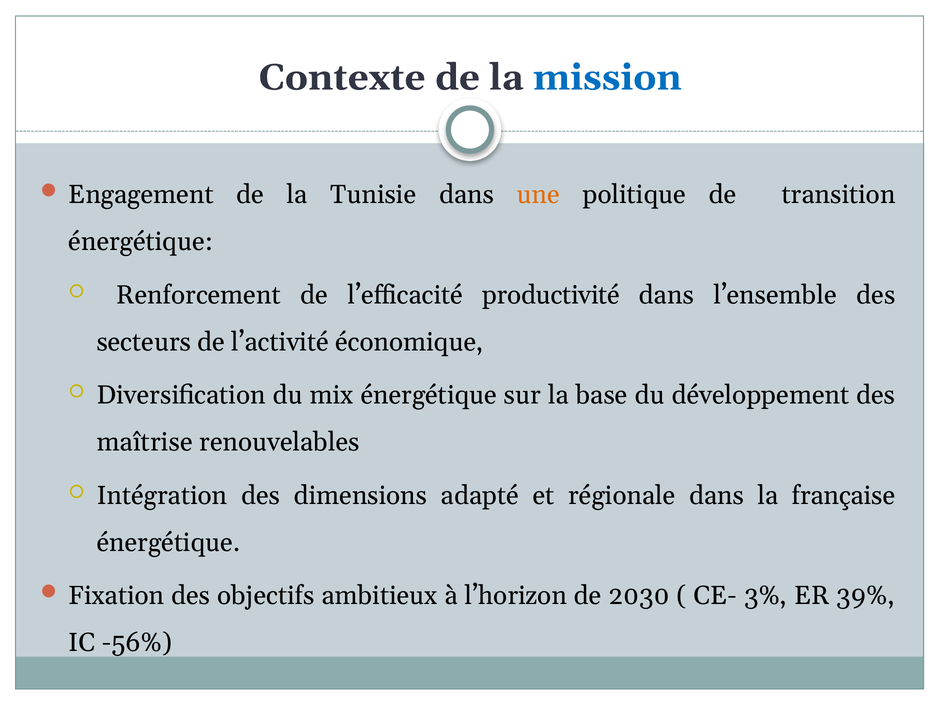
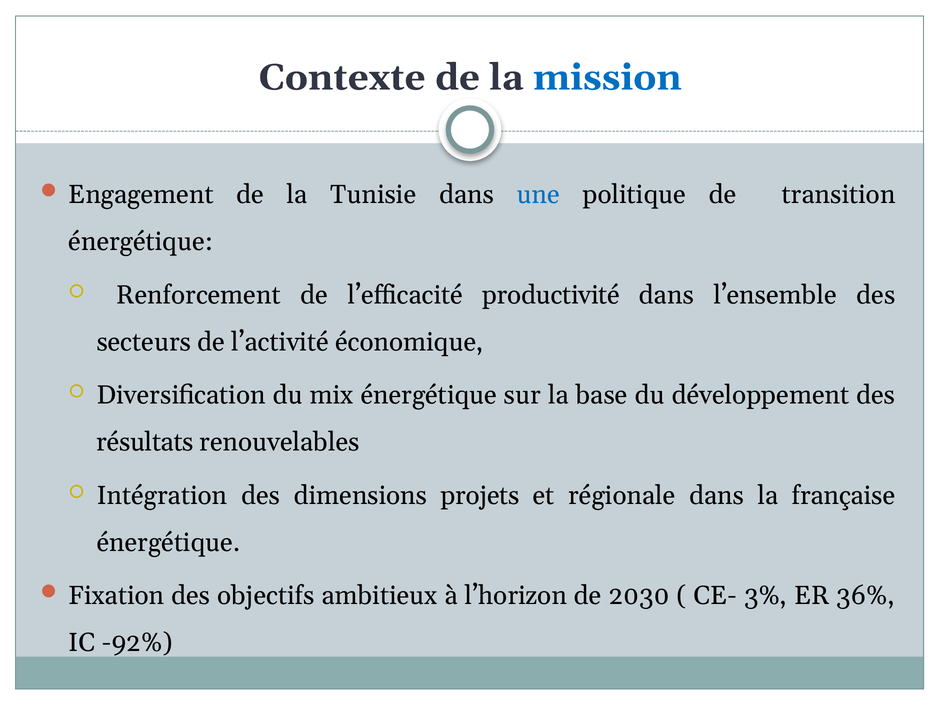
une colour: orange -> blue (538, 195)
maîtrise: maîtrise -> résultats (145, 442)
adapté: adapté -> projets (480, 496)
39%: 39% -> 36% (866, 596)
-56%: -56% -> -92% (137, 643)
